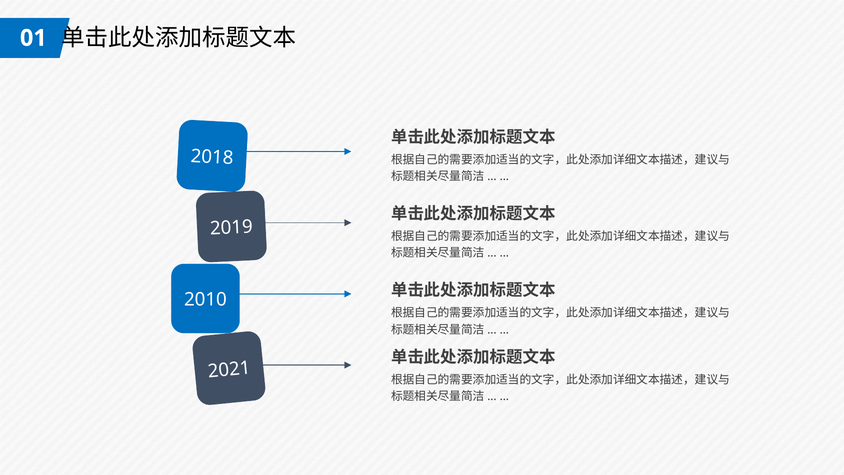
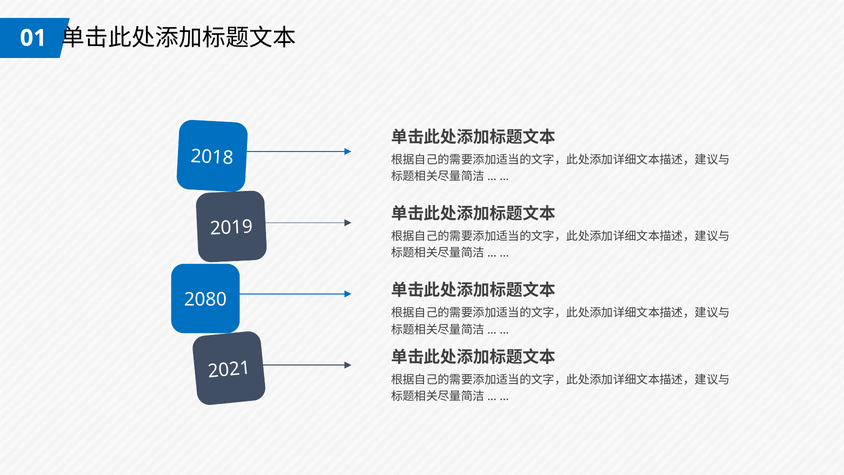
2010: 2010 -> 2080 (205, 300)
